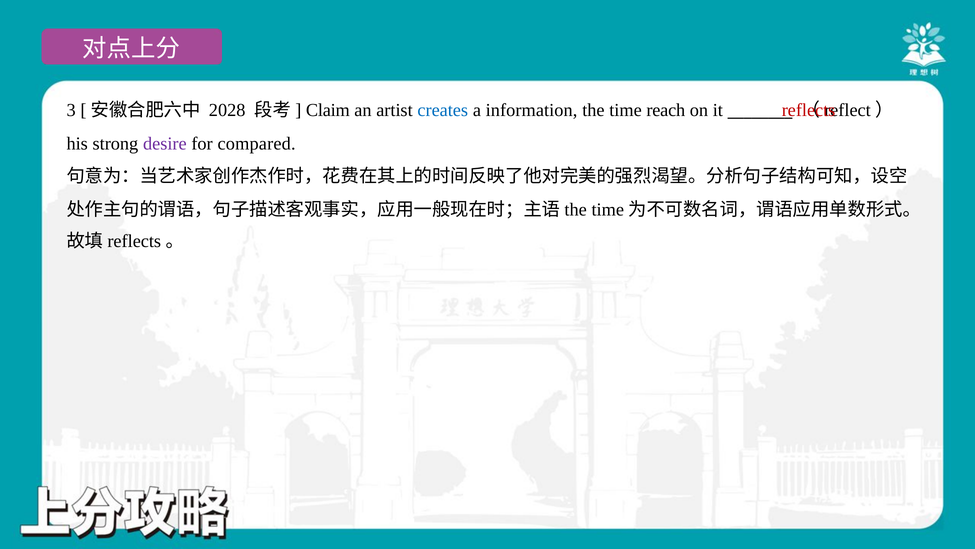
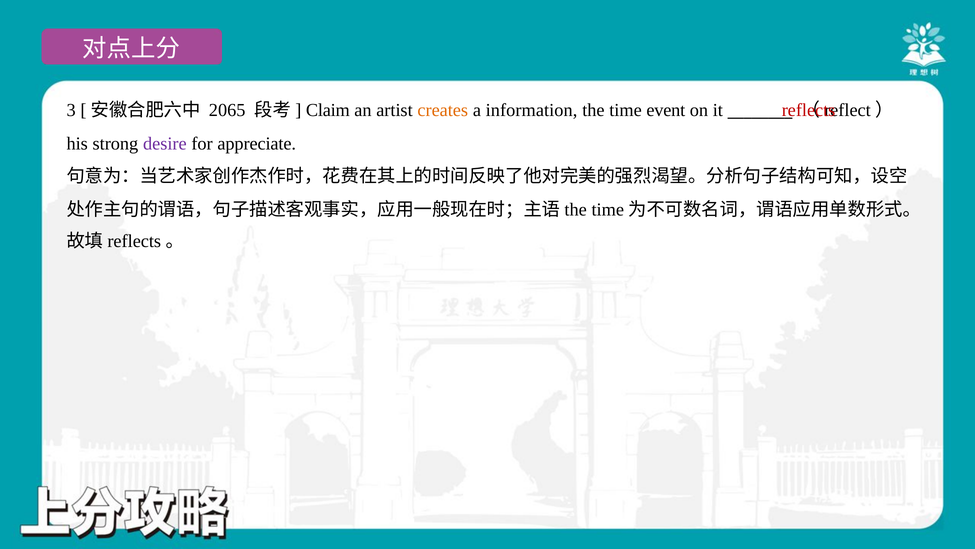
2028: 2028 -> 2065 (227, 110)
creates colour: blue -> orange (443, 110)
reach: reach -> event (666, 110)
compared: compared -> appreciate (257, 144)
